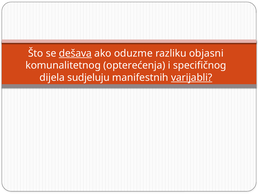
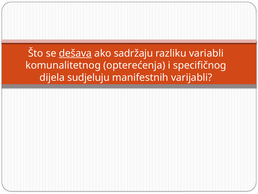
oduzme: oduzme -> sadržaju (133, 53)
objasni: objasni -> variabli (206, 53)
varijabli underline: present -> none (192, 77)
